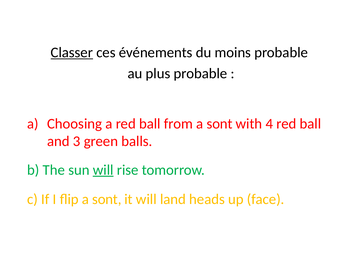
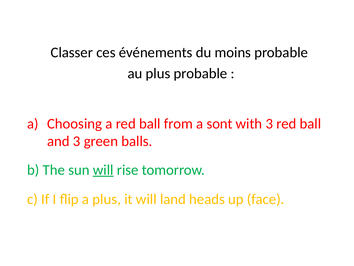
Classer underline: present -> none (72, 52)
with 4: 4 -> 3 (269, 123)
flip a sont: sont -> plus (107, 199)
